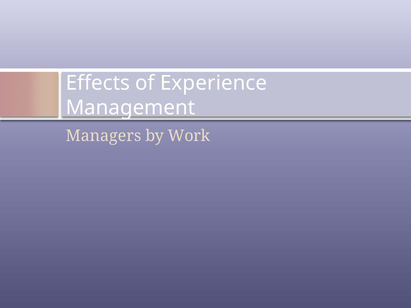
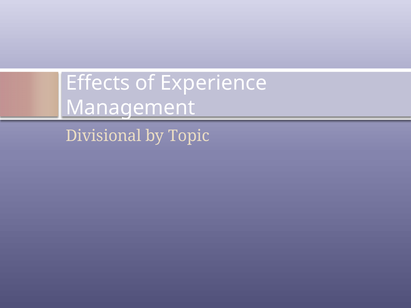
Managers: Managers -> Divisional (104, 136)
Work: Work -> Topic (189, 136)
